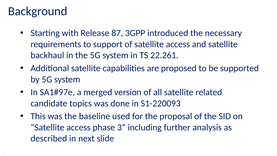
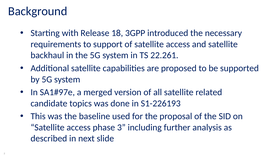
87: 87 -> 18 (117, 33)
S1-220093: S1-220093 -> S1-226193 (161, 103)
